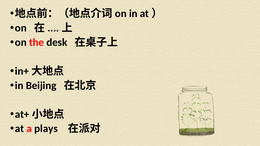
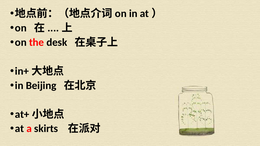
plays: plays -> skirts (46, 129)
